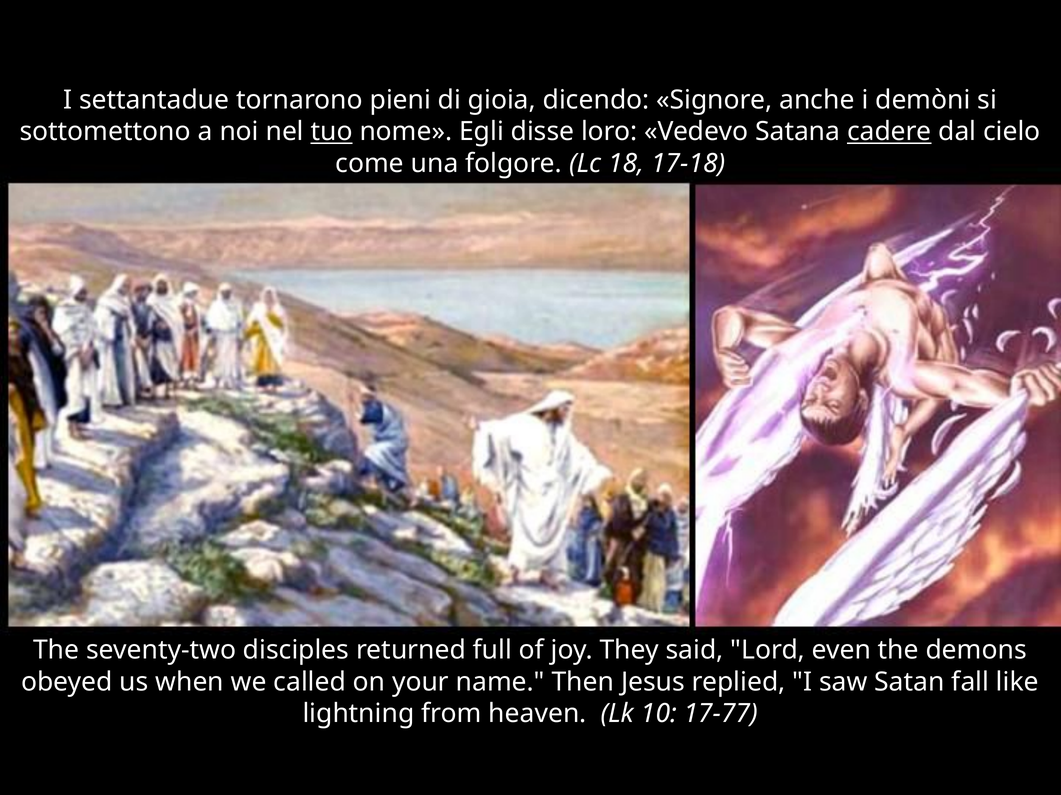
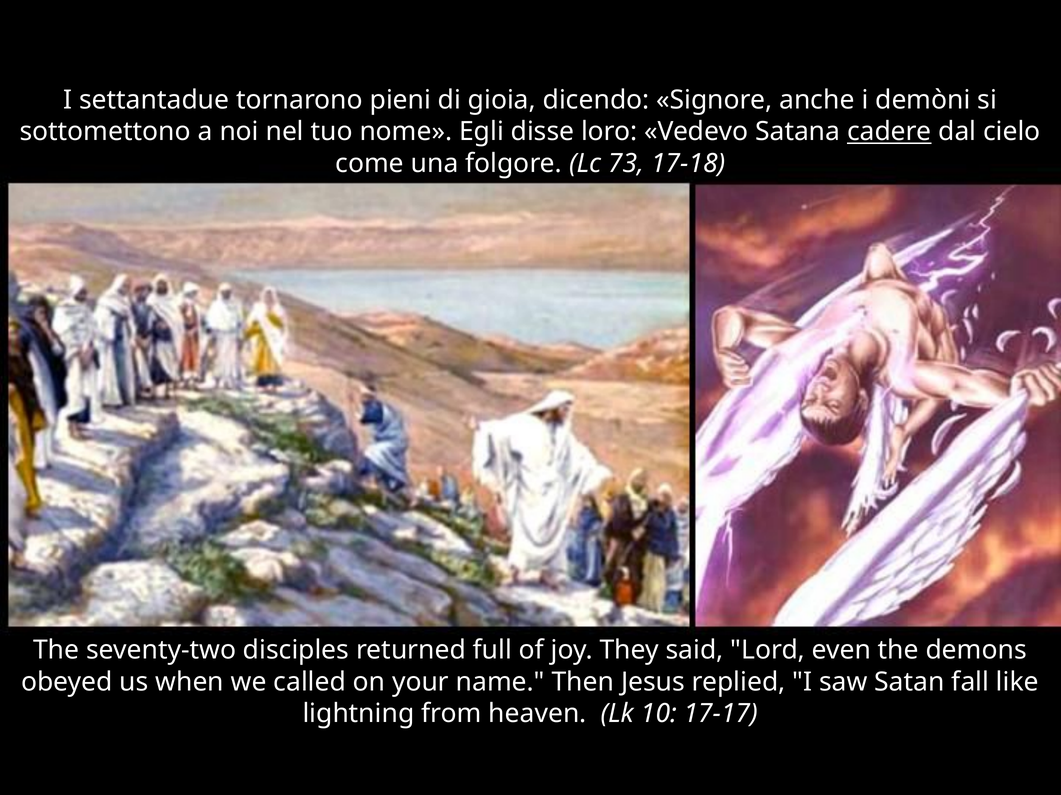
tuo underline: present -> none (332, 132)
18: 18 -> 73 (626, 164)
17-77: 17-77 -> 17-17 (721, 714)
